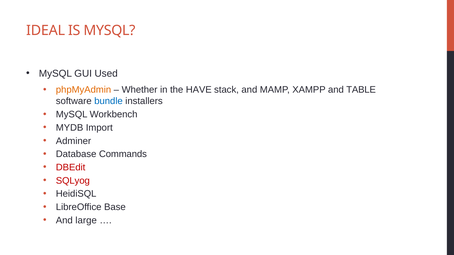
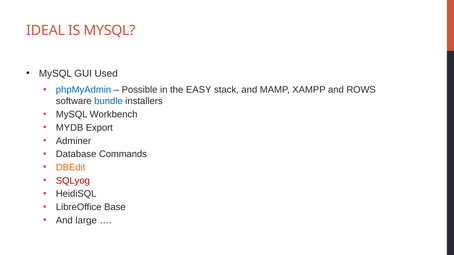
phpMyAdmin colour: orange -> blue (84, 90)
Whether: Whether -> Possible (140, 90)
HAVE: HAVE -> EASY (199, 90)
TABLE: TABLE -> ROWS (361, 90)
Import: Import -> Export (99, 128)
DBEdit colour: red -> orange (71, 168)
